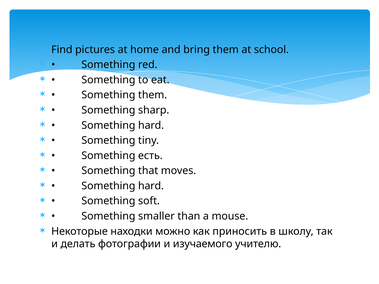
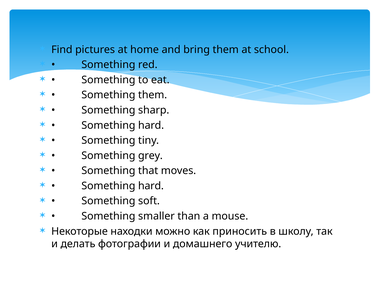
есть: есть -> grey (150, 156)
изучаемого: изучаемого -> домашнего (203, 244)
